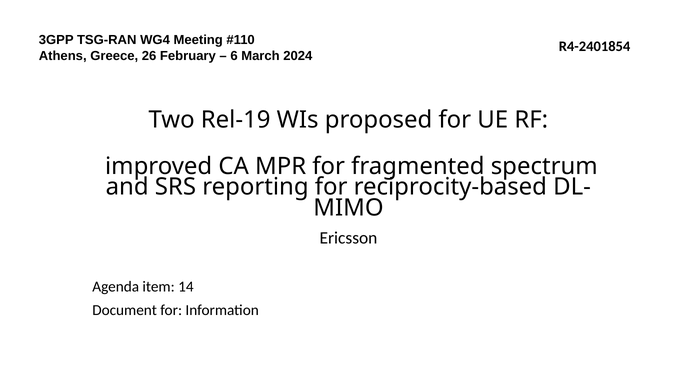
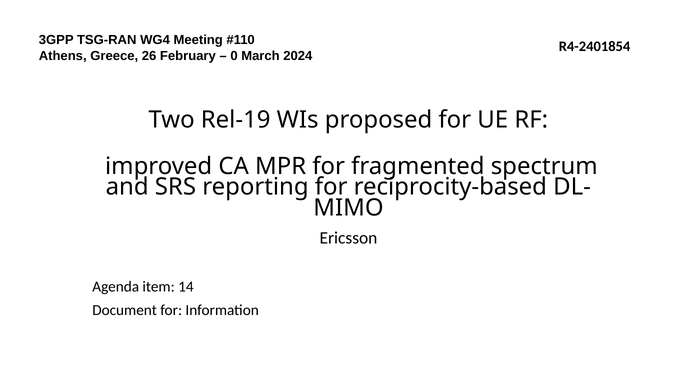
6: 6 -> 0 (234, 56)
